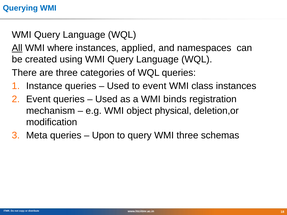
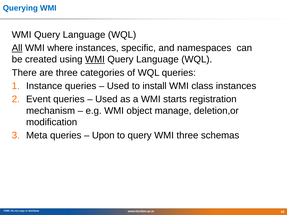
applied: applied -> specific (139, 48)
WMI underline: none -> present (95, 59)
to event: event -> install (155, 86)
binds: binds -> starts (175, 99)
physical: physical -> manage (173, 111)
